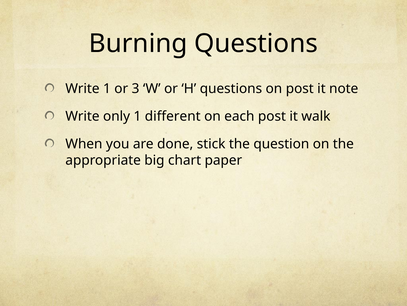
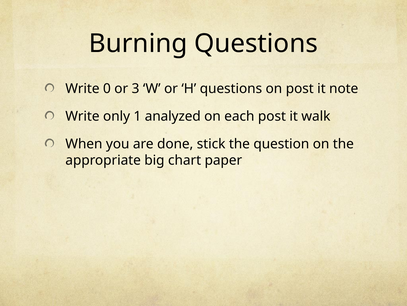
Write 1: 1 -> 0 (107, 88)
different: different -> analyzed (173, 116)
